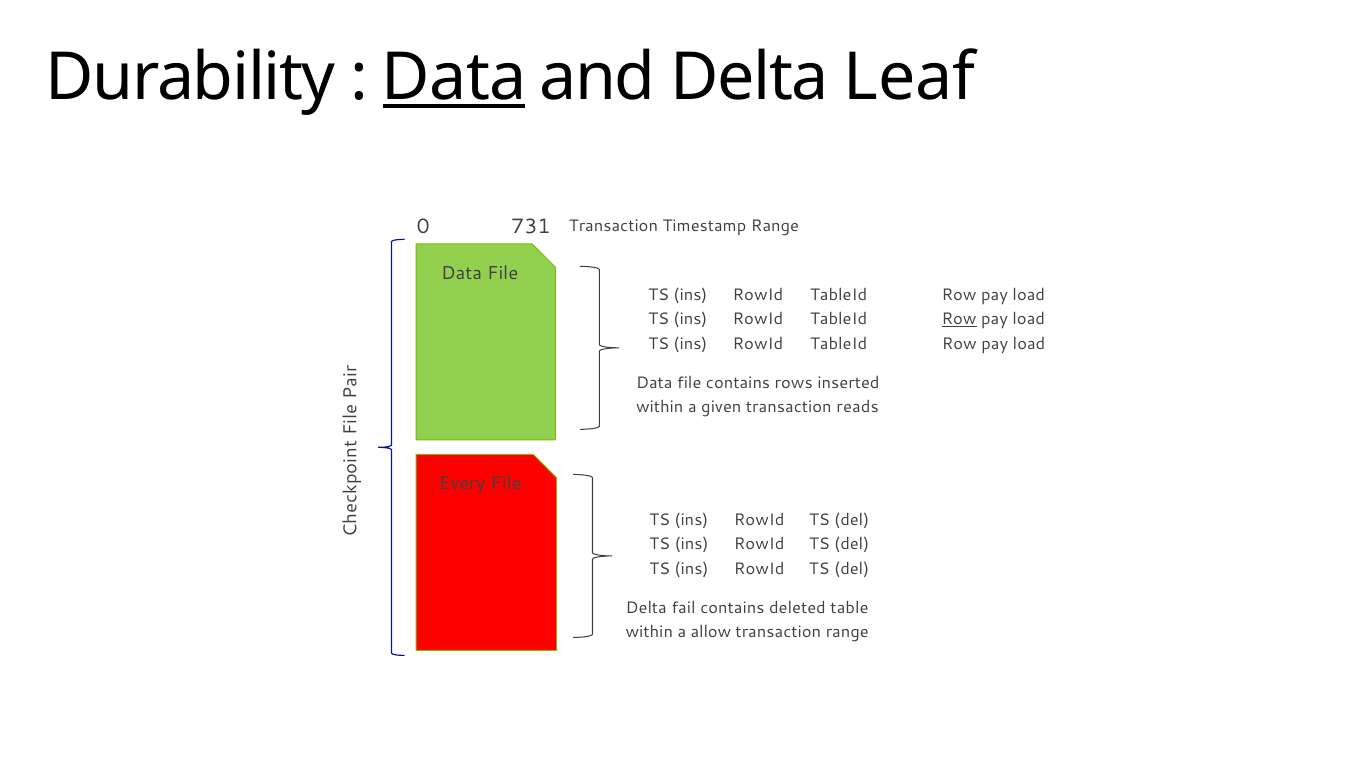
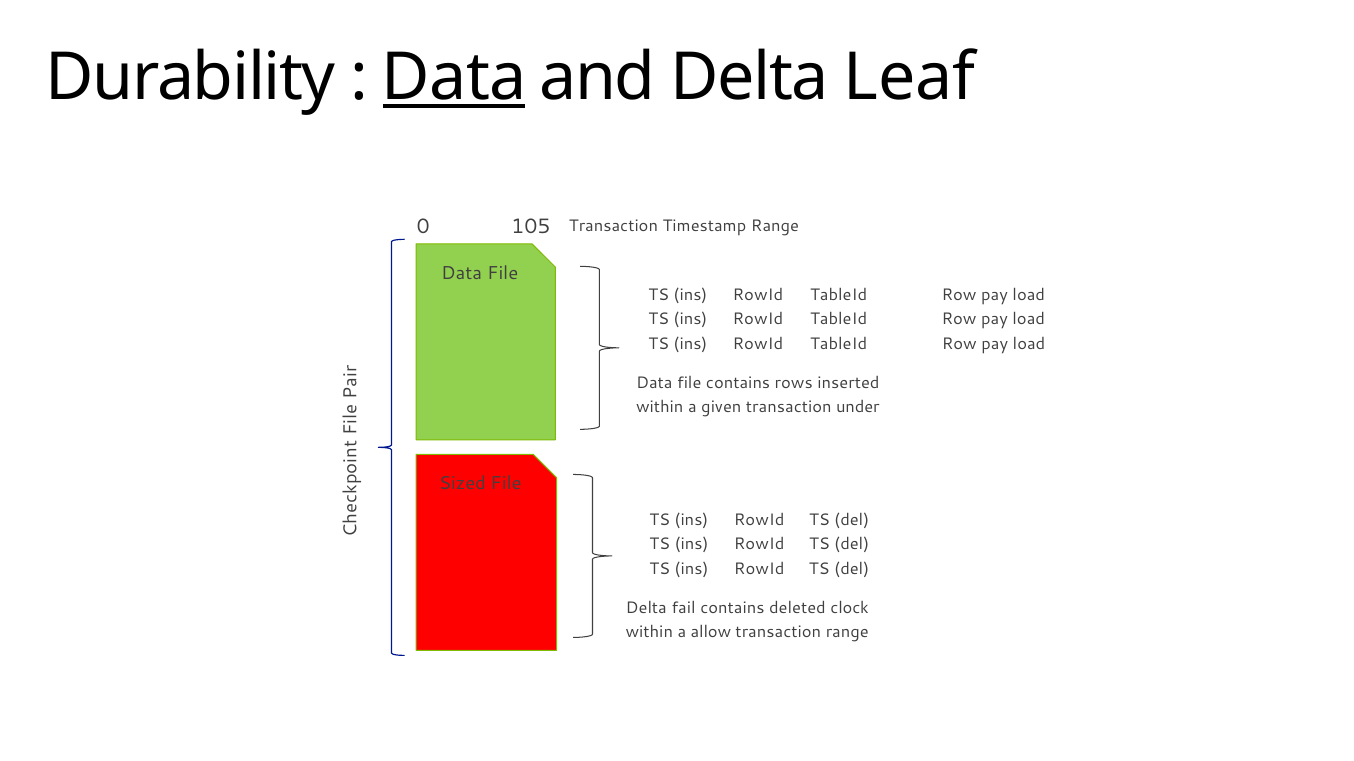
731: 731 -> 105 (531, 227)
Row underline: present -> none (959, 319)
reads: reads -> under (858, 407)
Every: Every -> Sized (462, 484)
table: table -> clock (850, 608)
